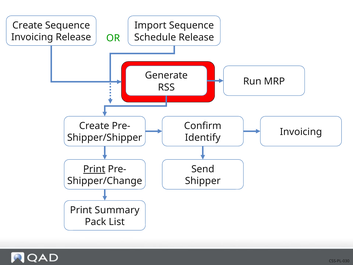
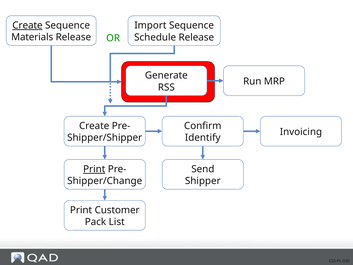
Create underline: none -> present (27, 25)
Invoicing: Invoicing -> Materials (32, 37)
Summary: Summary -> Customer (117, 210)
